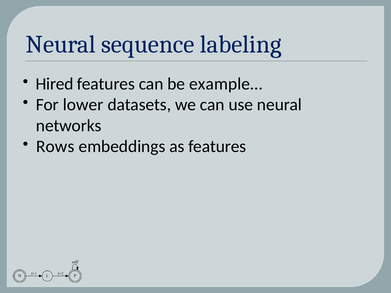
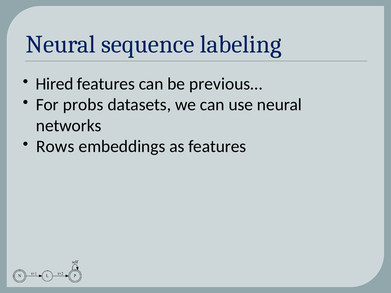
example…: example… -> previous… (226, 84)
lower: lower -> probs (83, 105)
